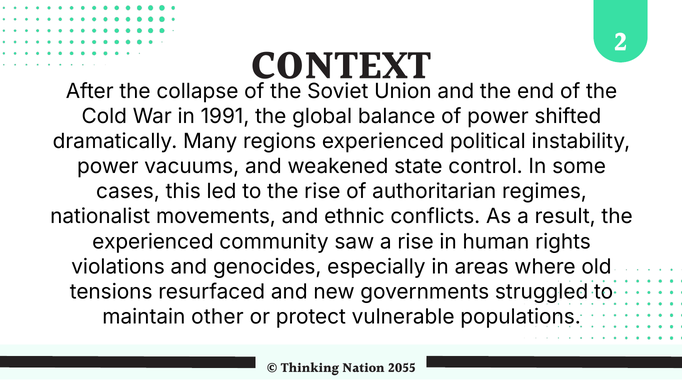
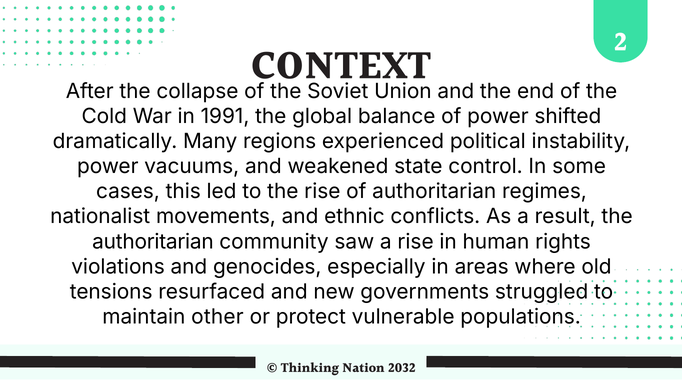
experienced: experienced -> authoritarian (153, 241)
2055: 2055 -> 2032 (402, 368)
